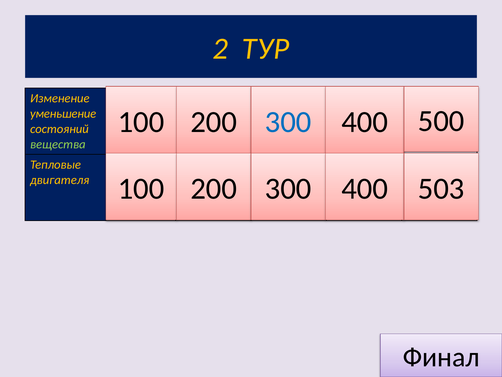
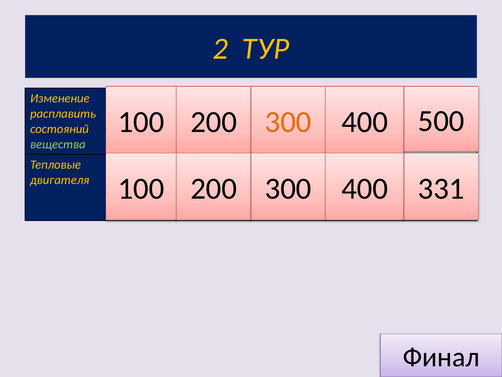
уменьшение: уменьшение -> расплавить (63, 113)
300 colour: blue -> orange (288, 122)
503: 503 -> 331 (441, 188)
